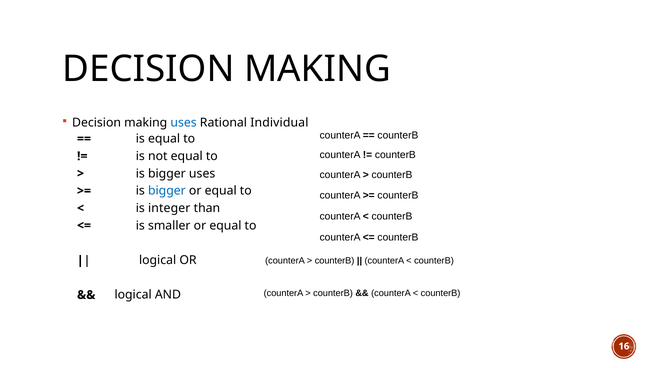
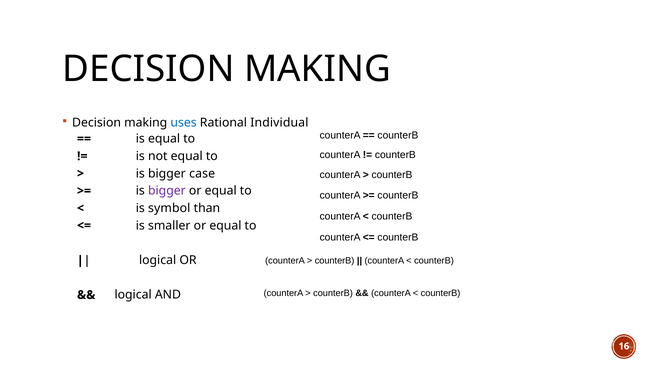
bigger uses: uses -> case (202, 173)
bigger colour: blue -> purple (167, 191)
integer: integer -> symbol (169, 208)
